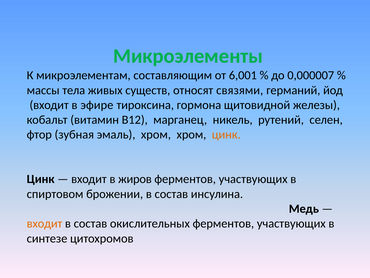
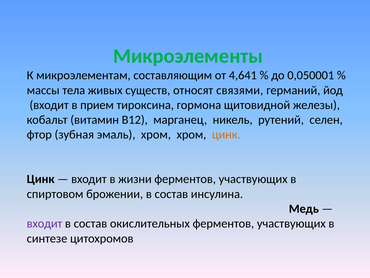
6,001: 6,001 -> 4,641 (243, 75)
0,000007: 0,000007 -> 0,050001 (311, 75)
эфире: эфире -> прием (97, 105)
жиров: жиров -> жизни (135, 179)
входит colour: orange -> purple (45, 223)
